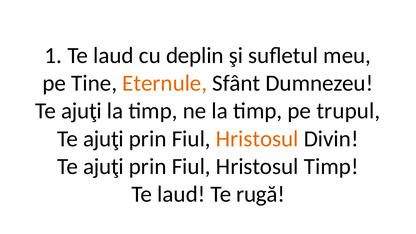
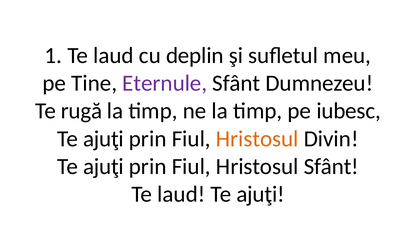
Eternule colour: orange -> purple (165, 83)
ajuţi: ajuţi -> rugă (81, 111)
trupul: trupul -> iubesc (349, 111)
Hristosul Timp: Timp -> Sfânt (331, 166)
laud Te rugă: rugă -> ajuţi (261, 194)
